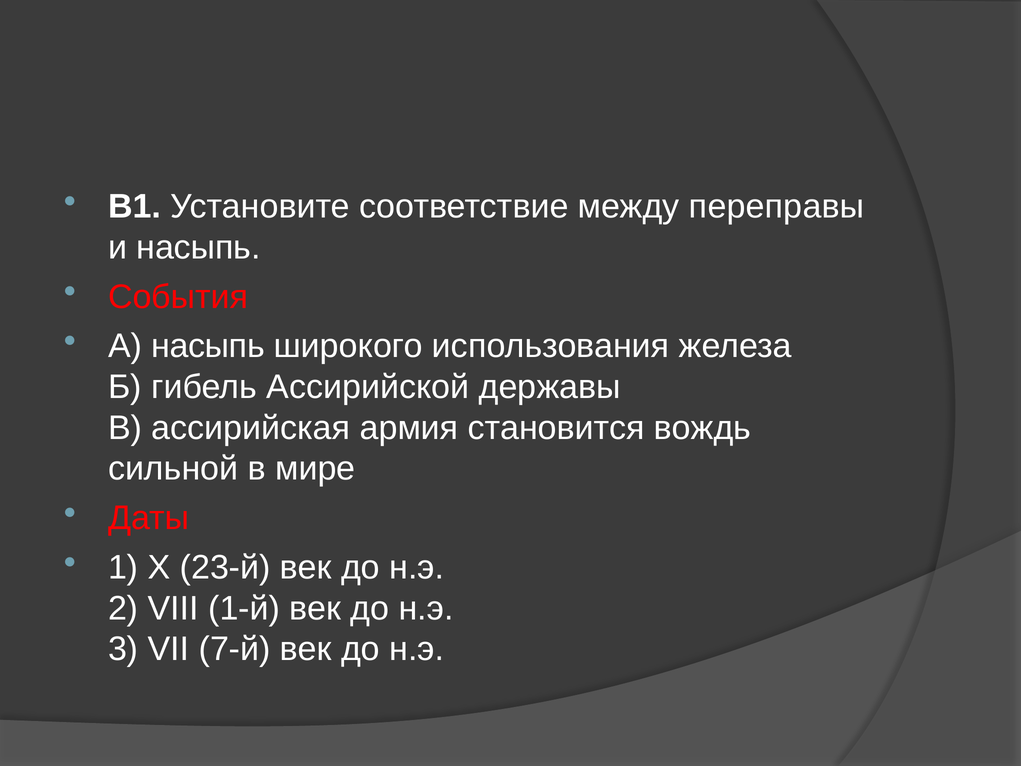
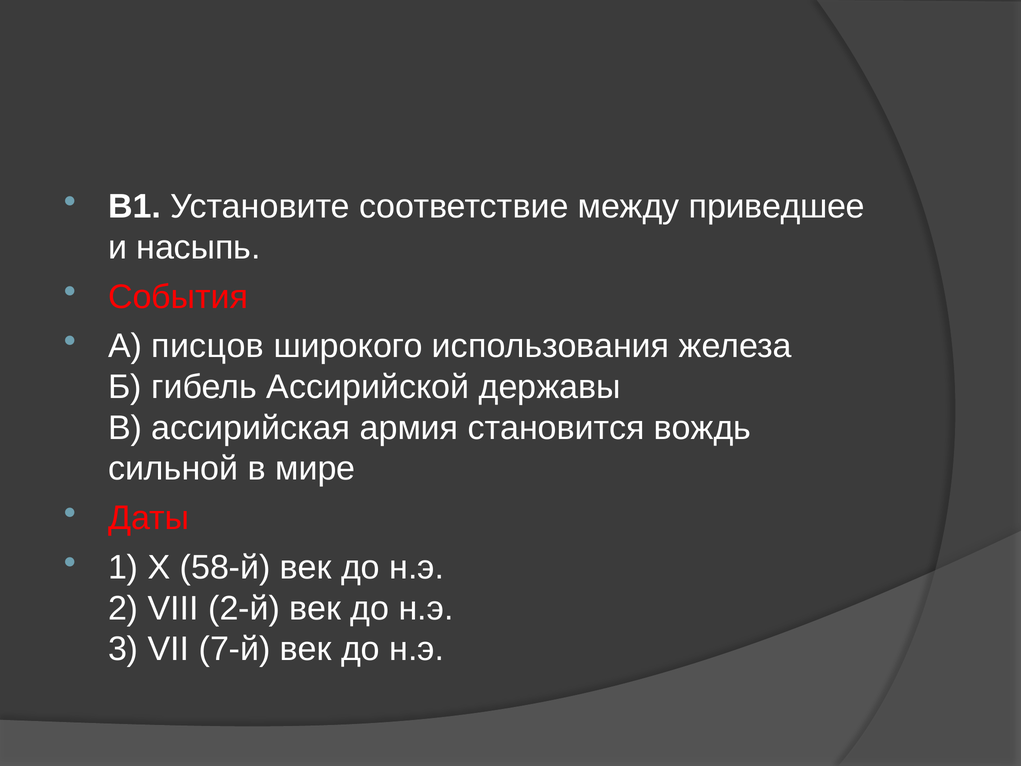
переправы: переправы -> приведшее (777, 207)
А насыпь: насыпь -> писцов (208, 346)
23-й: 23-й -> 58-й (225, 567)
1-й: 1-й -> 2-й (244, 608)
